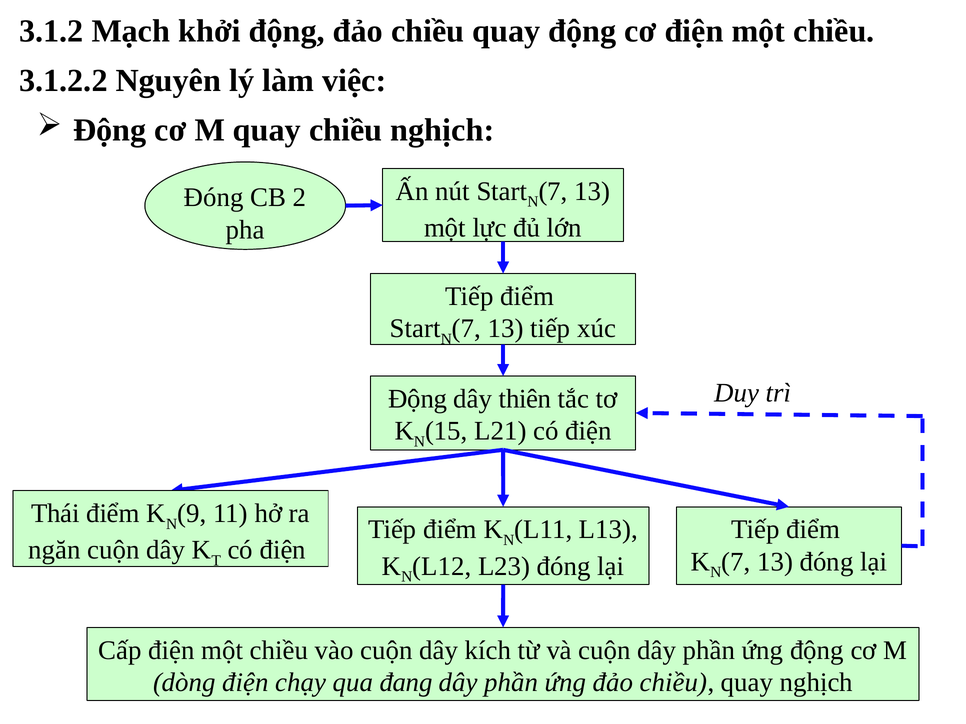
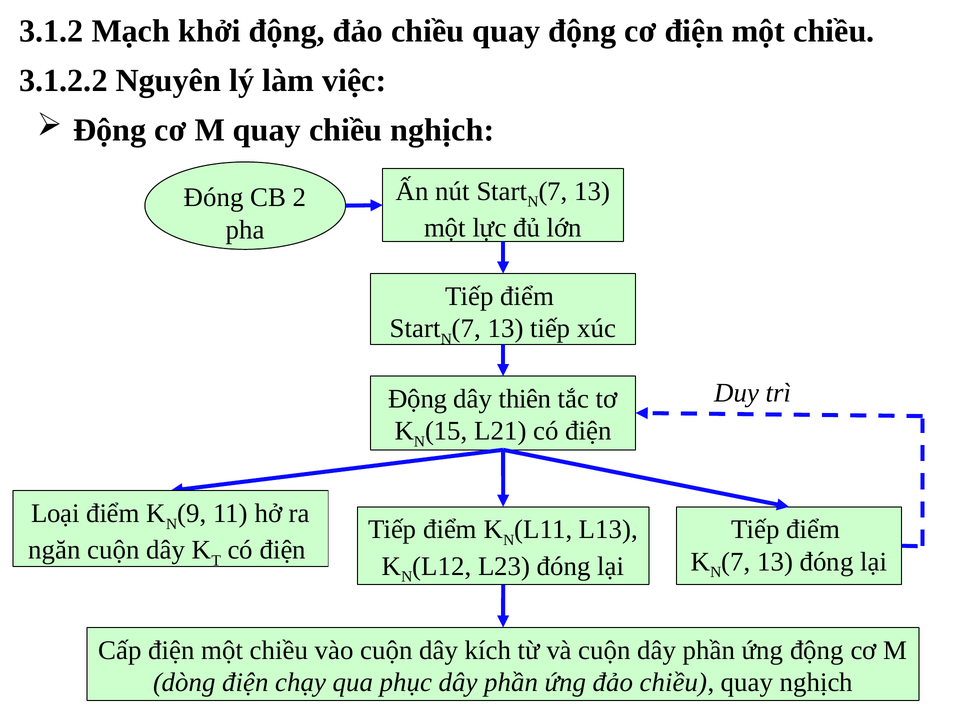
Thái: Thái -> Loại (55, 514)
đang: đang -> phục (406, 683)
